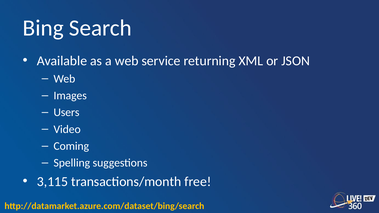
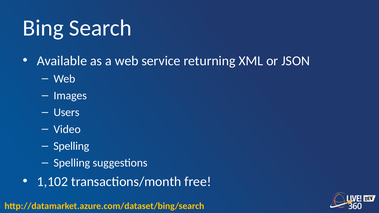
Coming: Coming -> Spelling (71, 146)
3,115: 3,115 -> 1,102 (53, 182)
